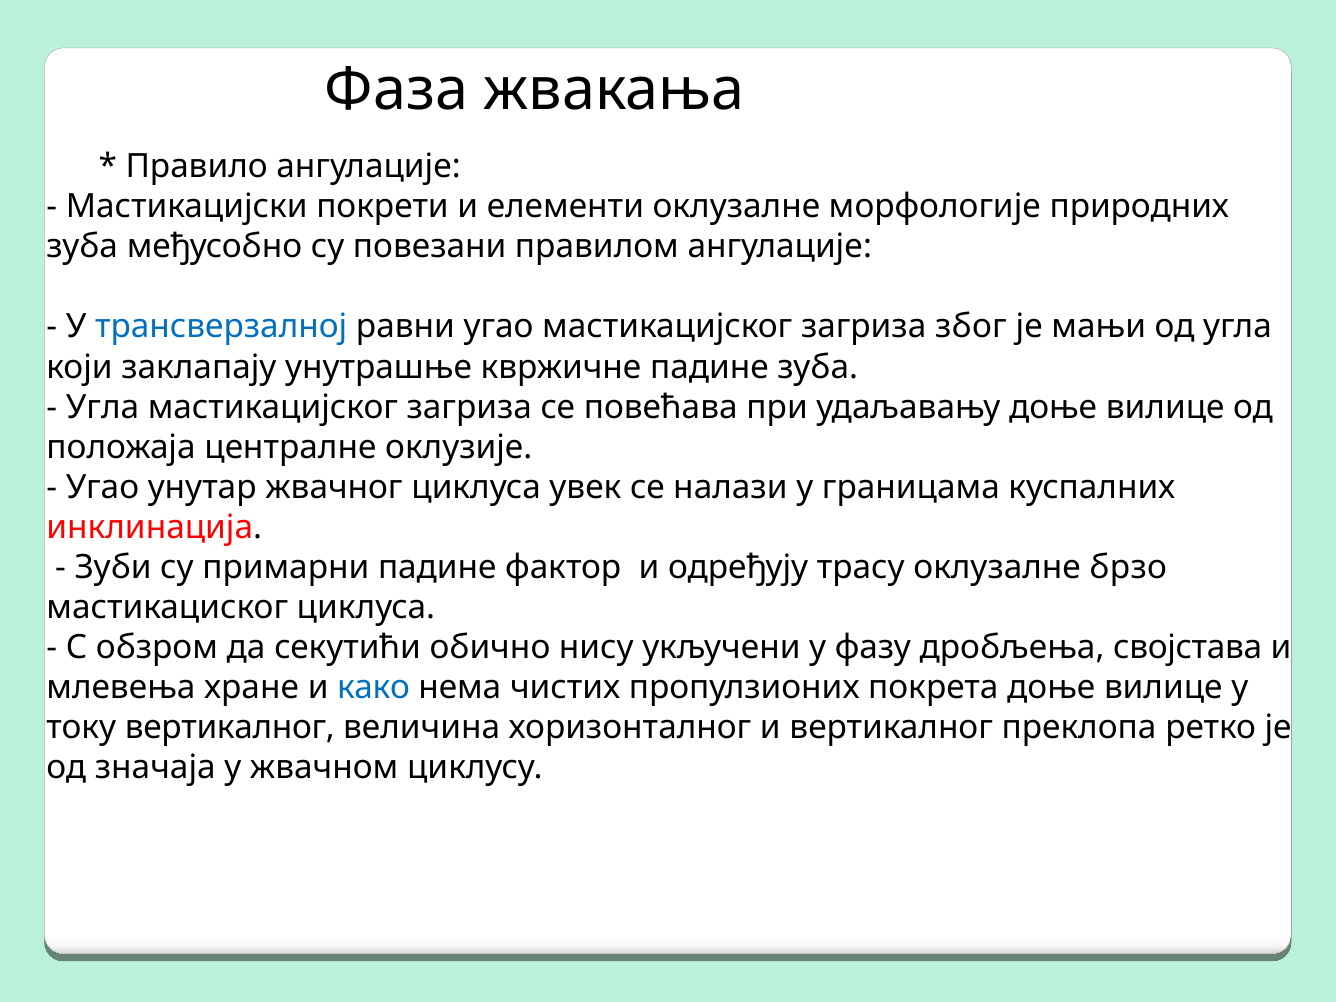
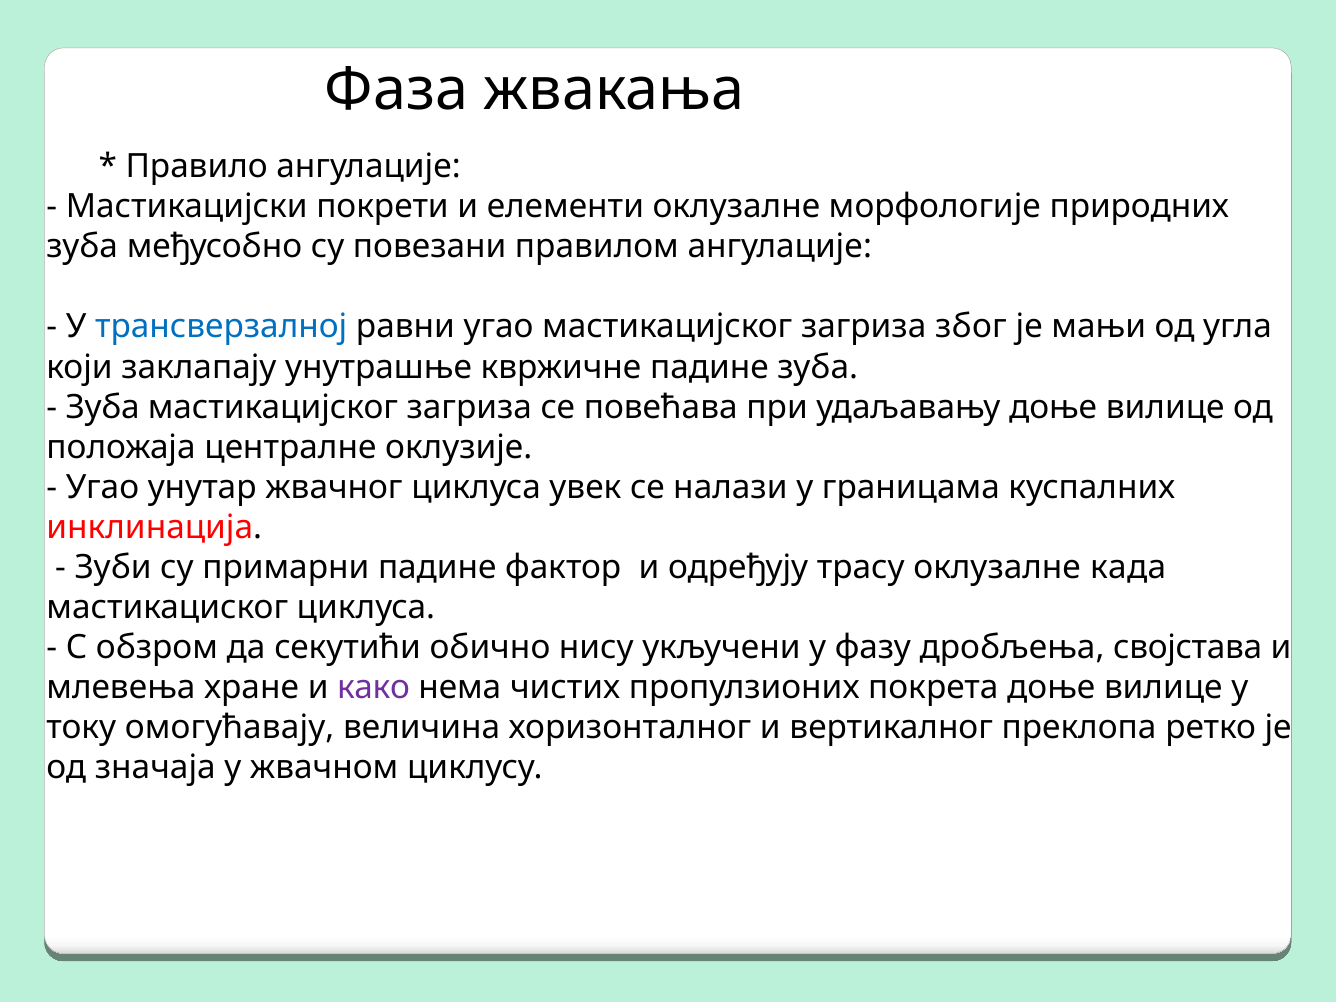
Угла: Угла -> Зуба (103, 407)
брзо: брзо -> када (1128, 567)
како colour: blue -> purple (373, 688)
току вертикалног: вертикалног -> омогућавају (230, 728)
